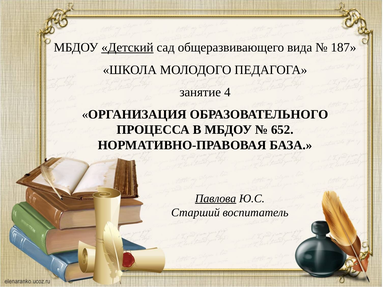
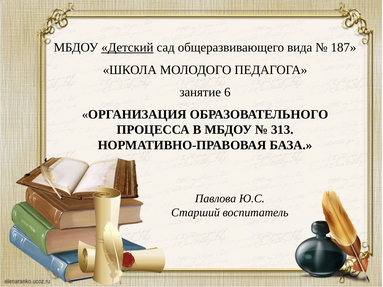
4: 4 -> 6 (227, 92)
652: 652 -> 313 (282, 130)
Павлова underline: present -> none (216, 199)
